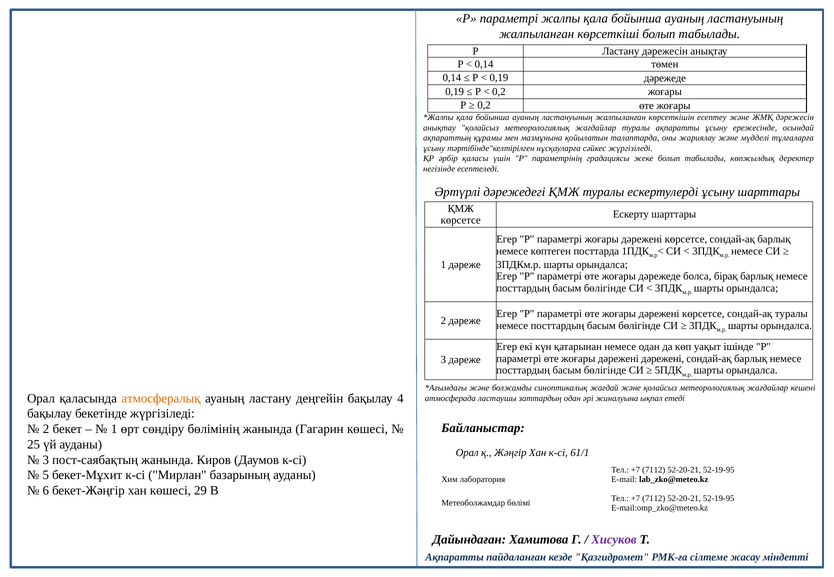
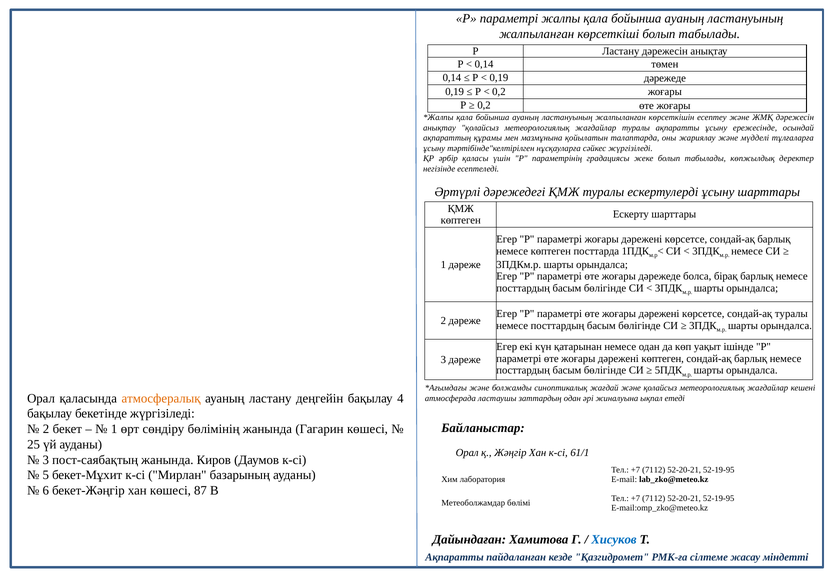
көрсетсе: көрсетсе -> көптеген (461, 220)
дәрежені дәрежені: дәрежені -> көптеген (663, 359)
29: 29 -> 87 (200, 491)
Хисуков colour: purple -> blue (614, 540)
